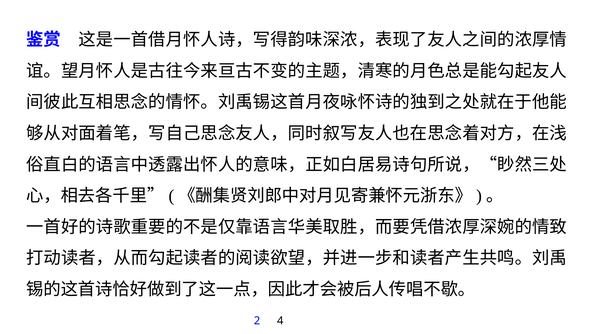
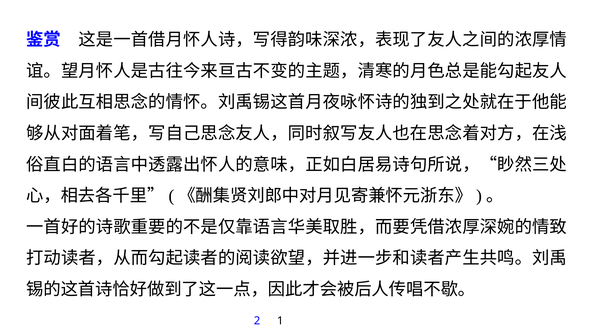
4: 4 -> 1 (280, 321)
